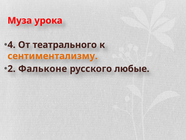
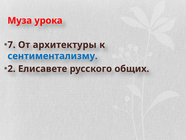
4: 4 -> 7 (12, 45)
театрального: театрального -> архитектуры (65, 45)
сентиментализму colour: orange -> blue (53, 56)
Фальконе: Фальконе -> Елисавете (43, 69)
любые: любые -> общих (132, 69)
